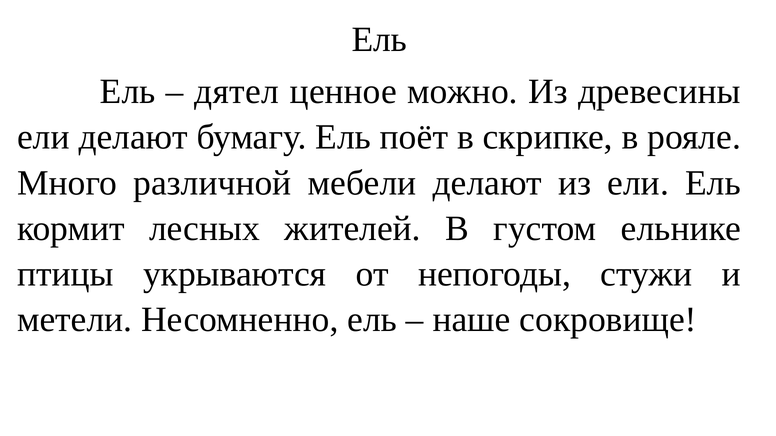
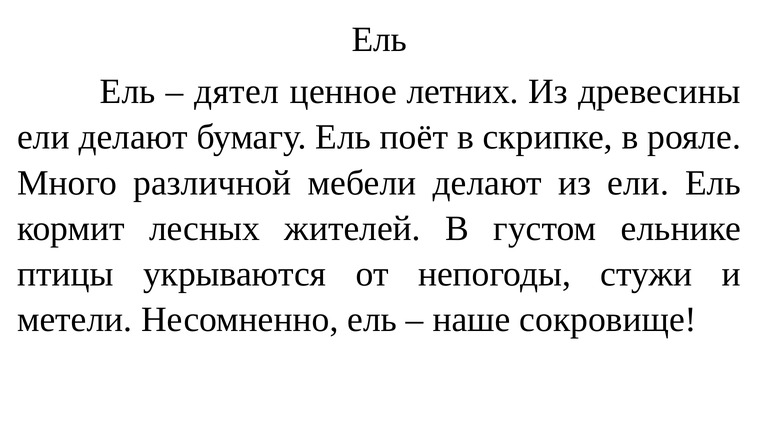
можно: можно -> летних (463, 92)
